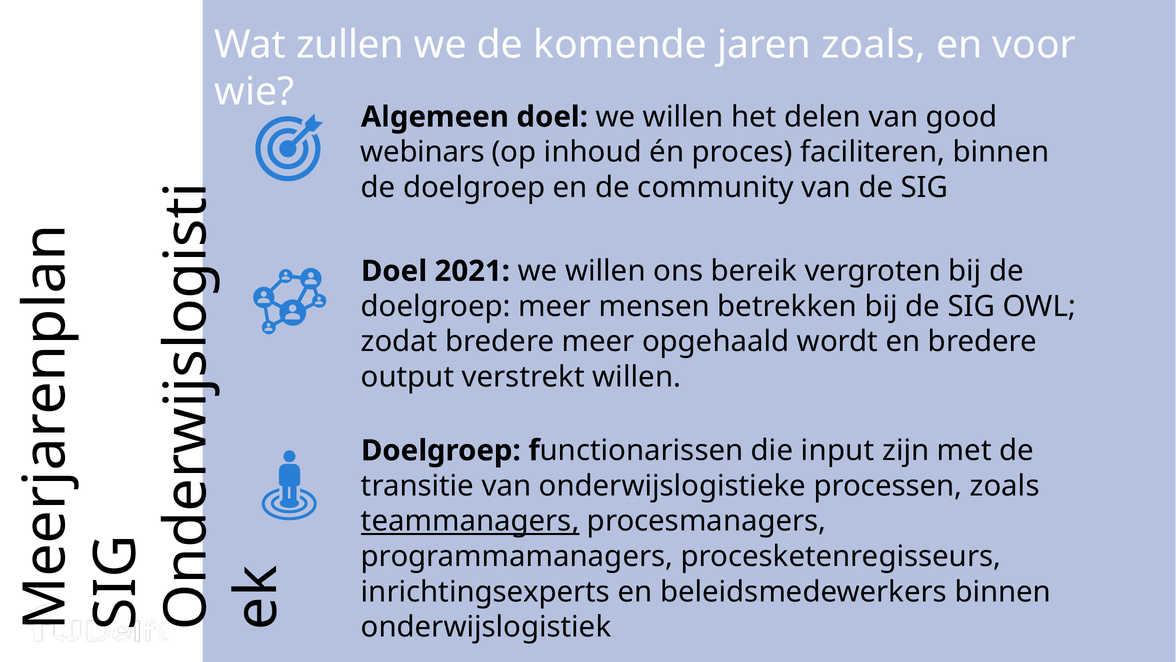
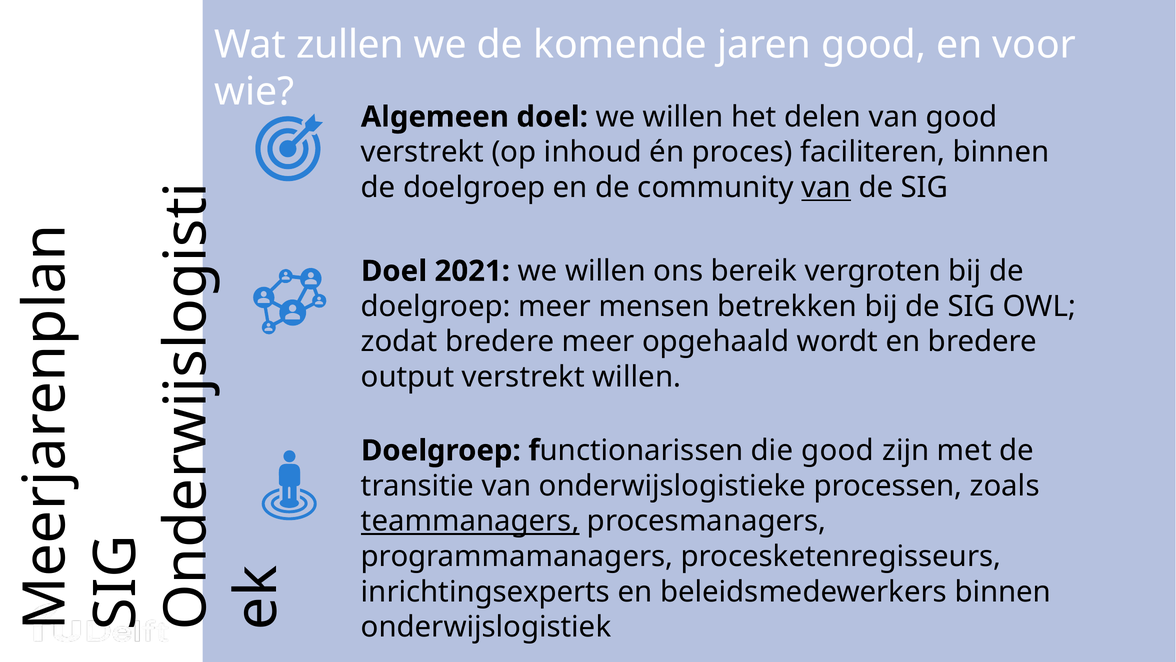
jaren zoals: zoals -> good (874, 45)
webinars: webinars -> verstrekt (422, 152)
van underline: none -> present (826, 187)
die input: input -> good (838, 450)
